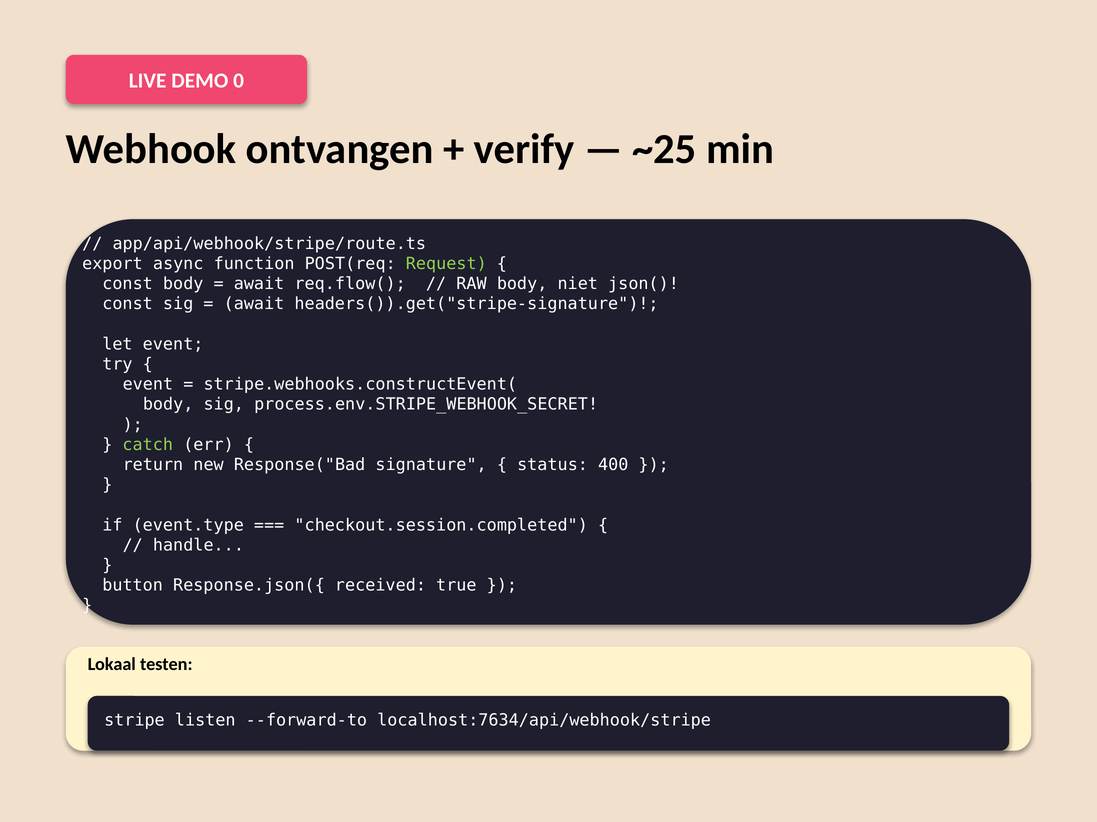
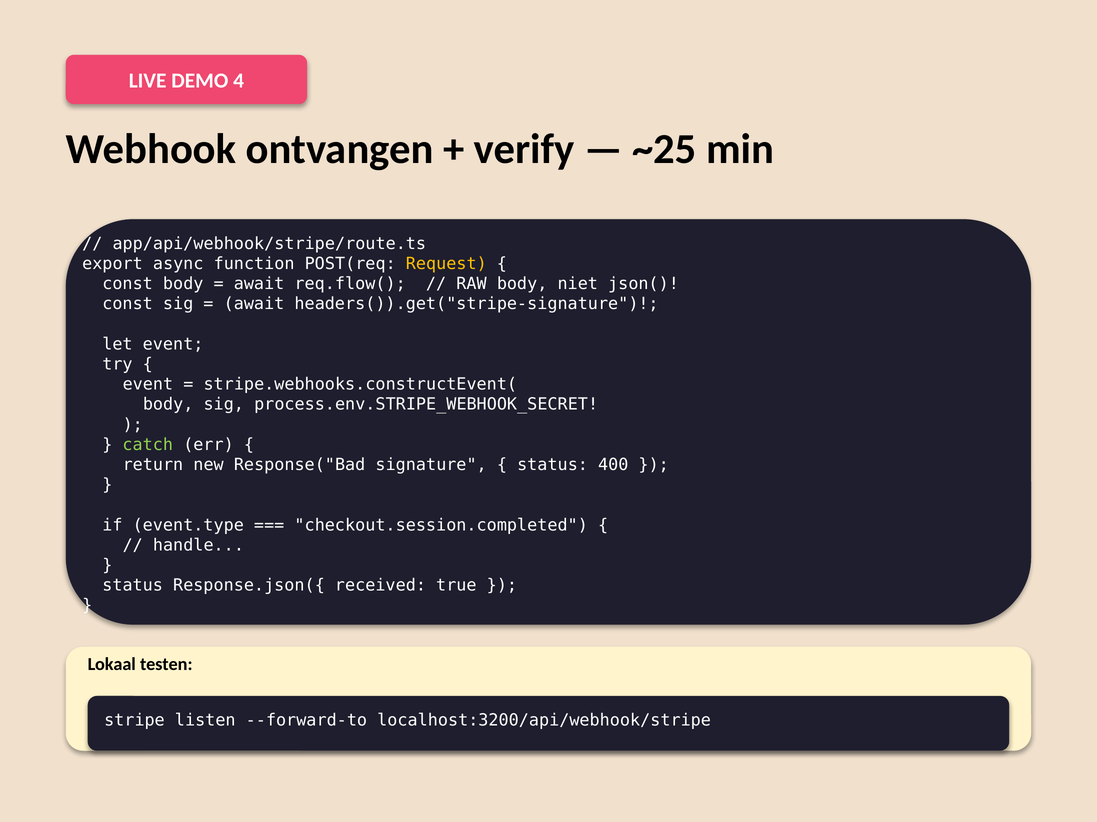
0: 0 -> 4 (239, 81)
Request colour: light green -> yellow (446, 264)
button: button -> status (133, 586)
localhost:7634/api/webhook/stripe: localhost:7634/api/webhook/stripe -> localhost:3200/api/webhook/stripe (544, 721)
